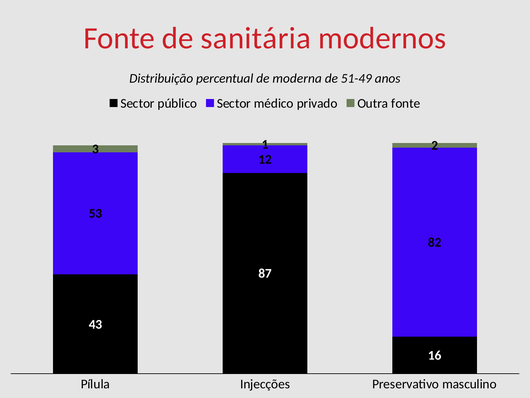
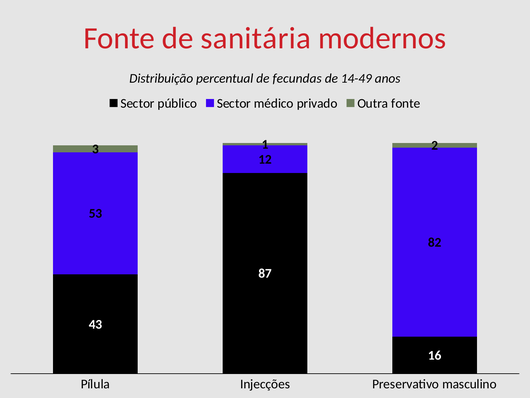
moderna: moderna -> fecundas (297, 78)
51-49: 51-49 -> 14-49 (356, 78)
